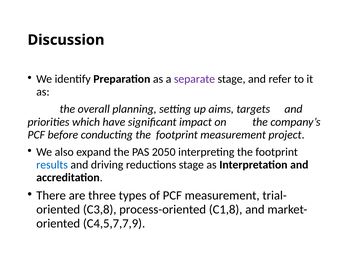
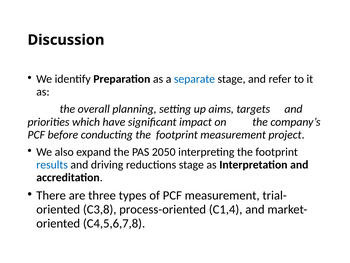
separate colour: purple -> blue (195, 79)
C1,8: C1,8 -> C1,4 (226, 209)
C4,5,7,7,9: C4,5,7,7,9 -> C4,5,6,7,8 (114, 223)
